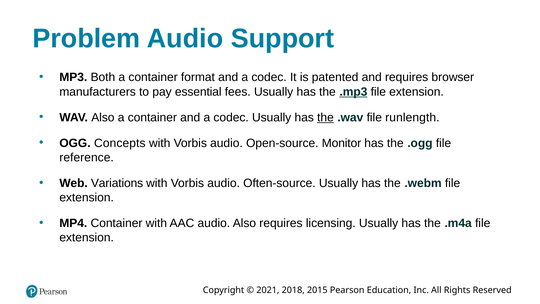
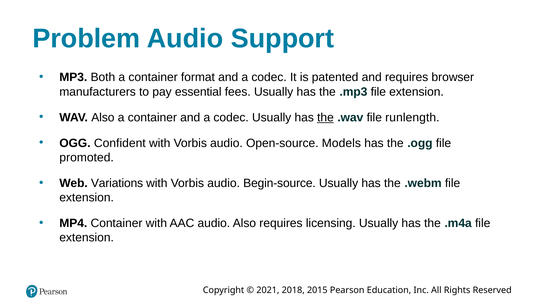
.mp3 underline: present -> none (353, 92)
Concepts: Concepts -> Confident (120, 143)
Monitor: Monitor -> Models (341, 143)
reference: reference -> promoted (87, 157)
Often-source: Often-source -> Begin-source (279, 183)
